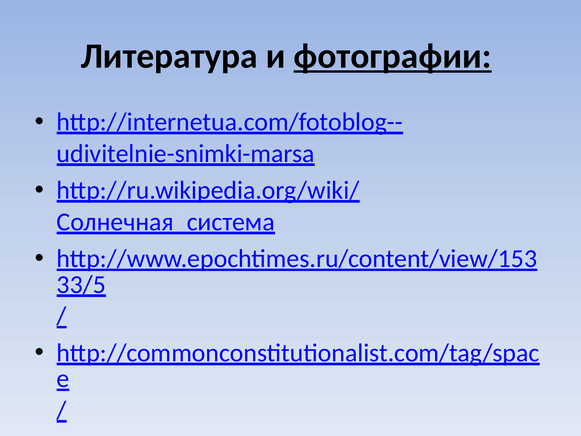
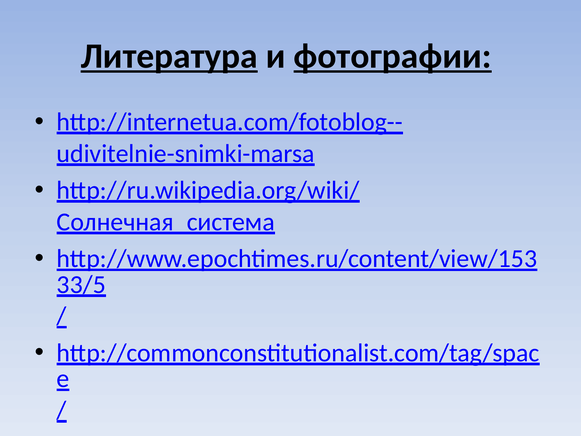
Литература underline: none -> present (169, 56)
